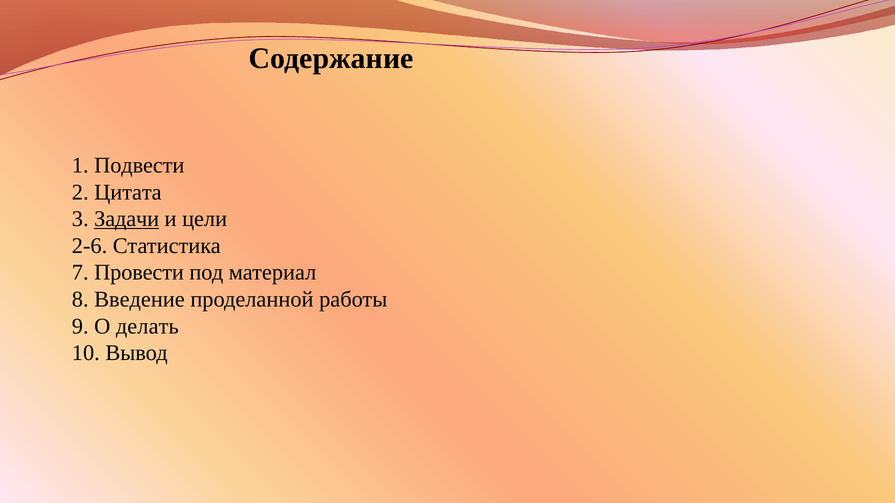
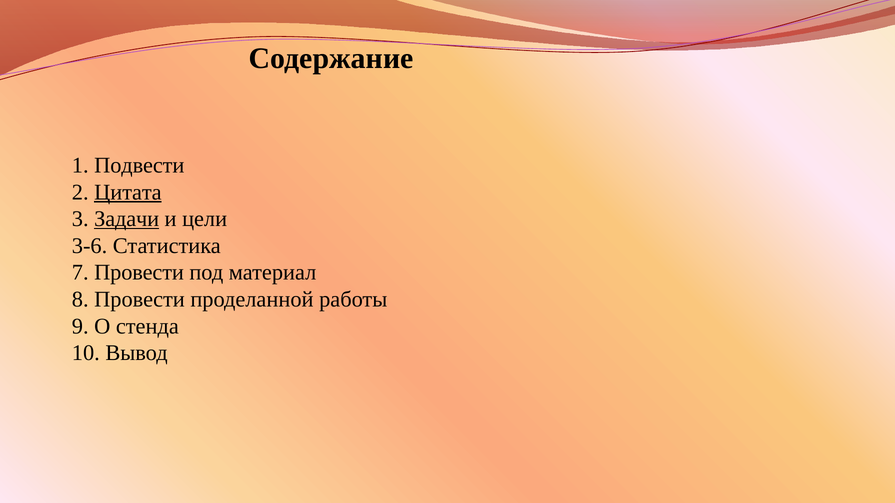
Цитата underline: none -> present (128, 192)
2-6: 2-6 -> 3-6 (90, 246)
8 Введение: Введение -> Провести (139, 300)
делать: делать -> стенда (147, 327)
